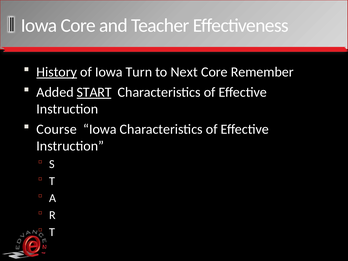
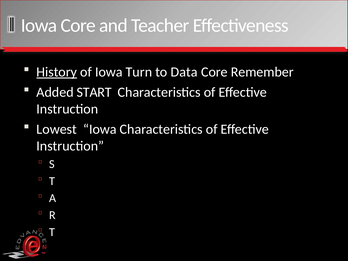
Next: Next -> Data (184, 72)
START underline: present -> none (94, 92)
Course: Course -> Lowest (57, 129)
